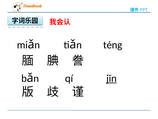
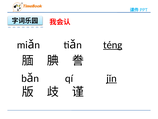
téng underline: none -> present (113, 45)
